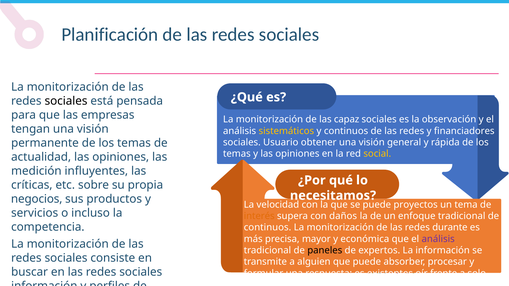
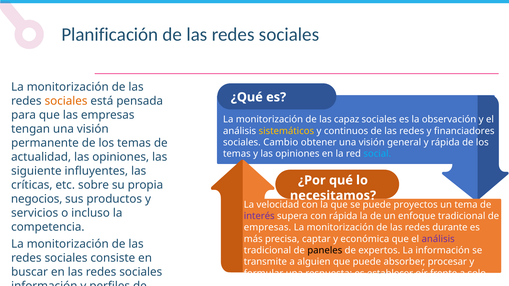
sociales colour: black -> orange (66, 101)
Usuario: Usuario -> Cambio (281, 142)
social colour: yellow -> light blue (377, 154)
medición: medición -> siguiente (36, 171)
interés colour: orange -> purple (259, 216)
con daños: daños -> rápida (343, 216)
continuos: continuos -> empresas (267, 228)
mayor: mayor -> captar (316, 239)
existentes: existentes -> establecer (390, 274)
